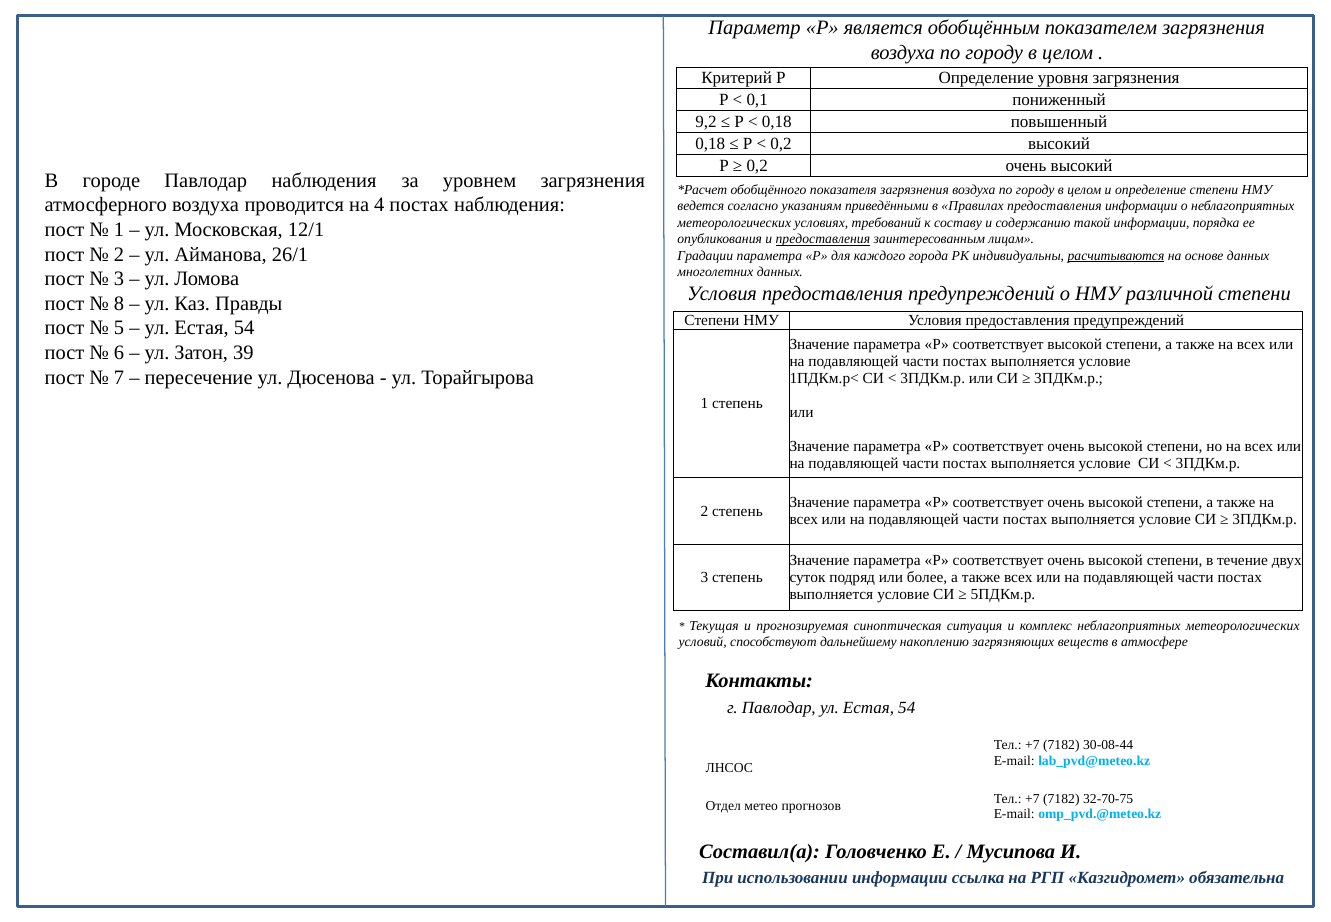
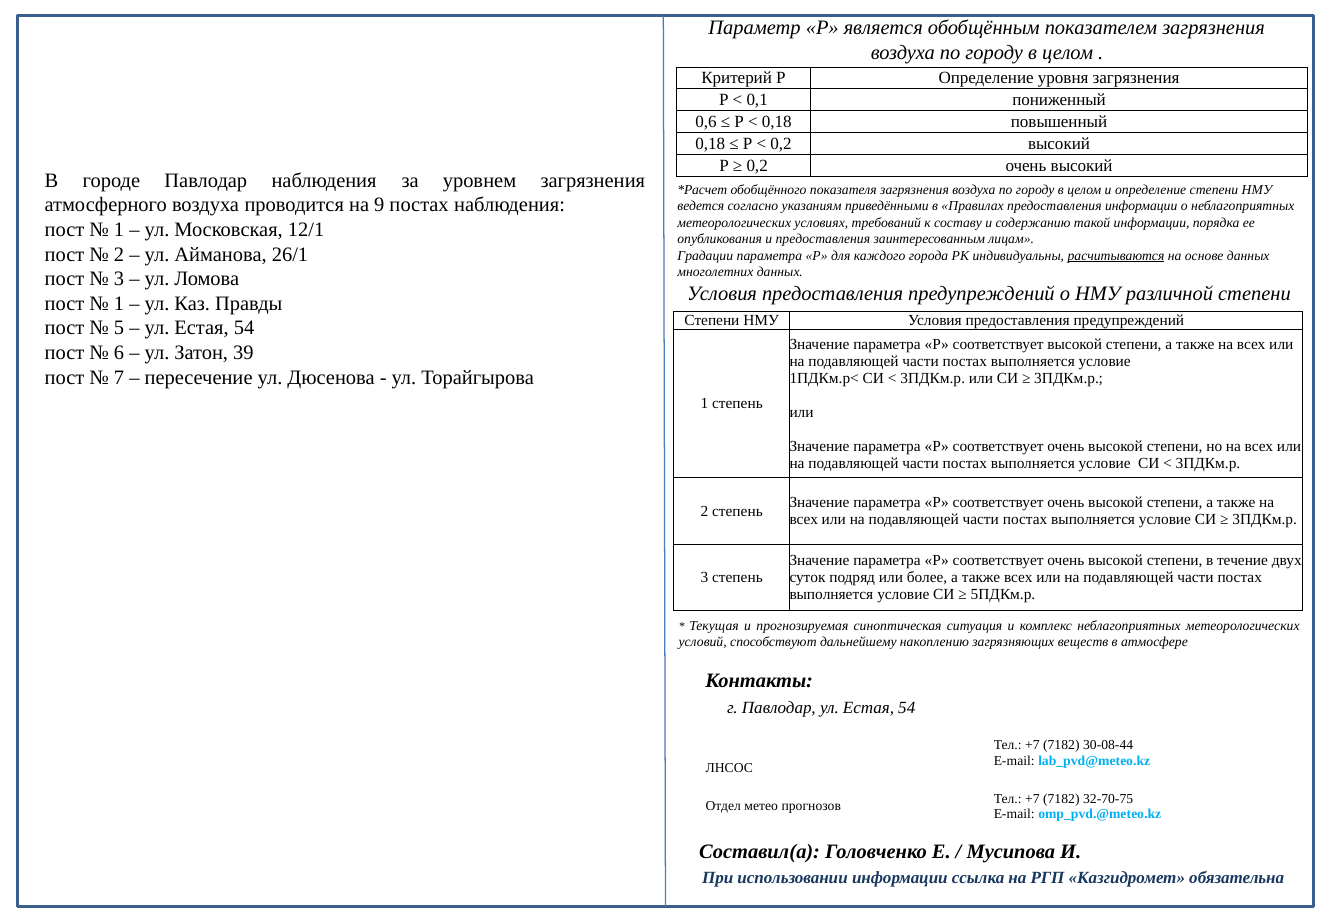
9,2: 9,2 -> 0,6 (706, 122)
4: 4 -> 9 (379, 205)
предоставления underline: present -> none (823, 239)
8: 8 -> 1 (119, 303)
